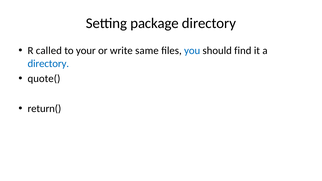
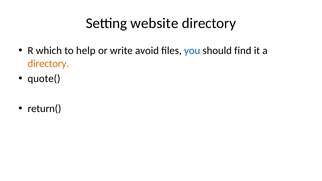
package: package -> website (154, 23)
called: called -> which (49, 51)
your: your -> help (86, 51)
same: same -> avoid (147, 51)
directory colour: blue -> orange (48, 64)
